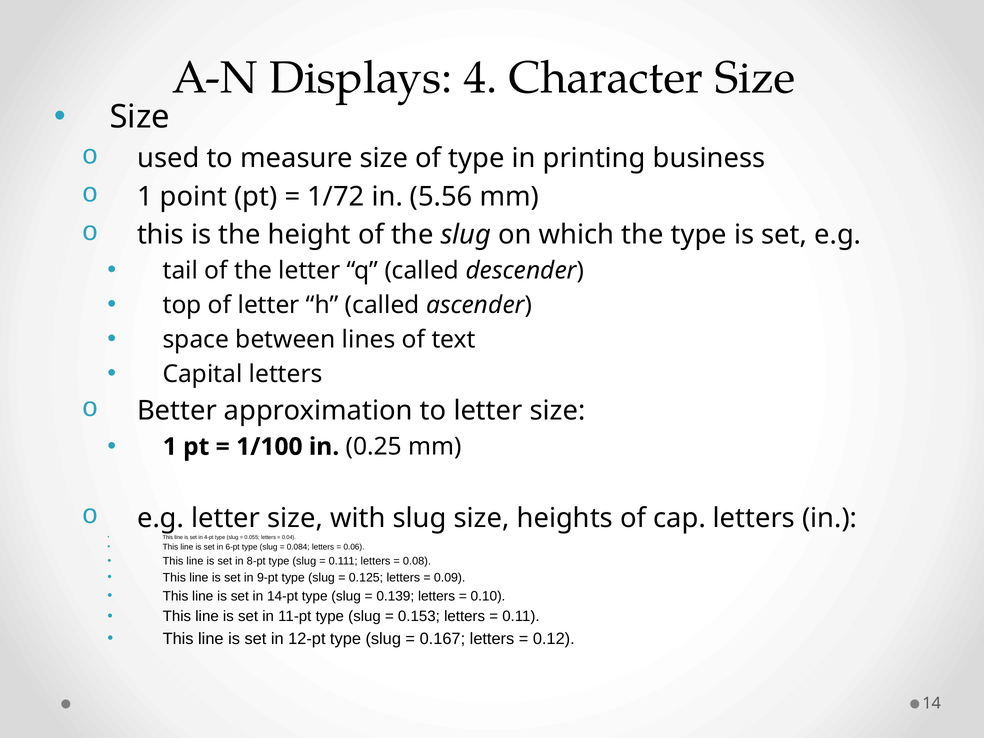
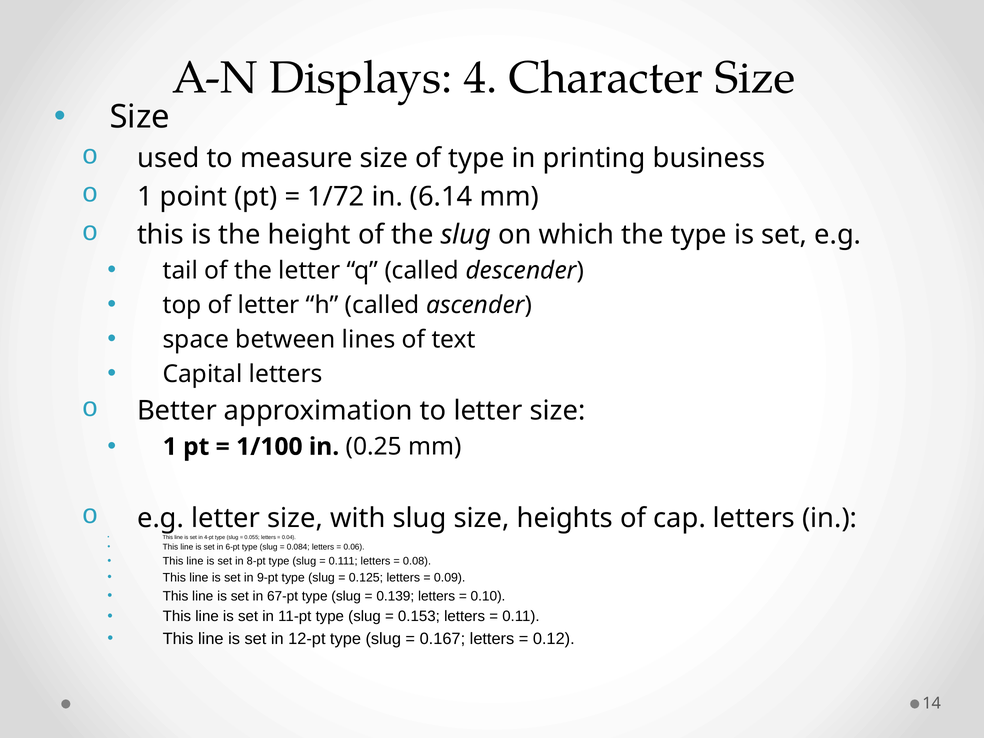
5.56: 5.56 -> 6.14 (441, 197)
14-pt: 14-pt -> 67-pt (283, 596)
